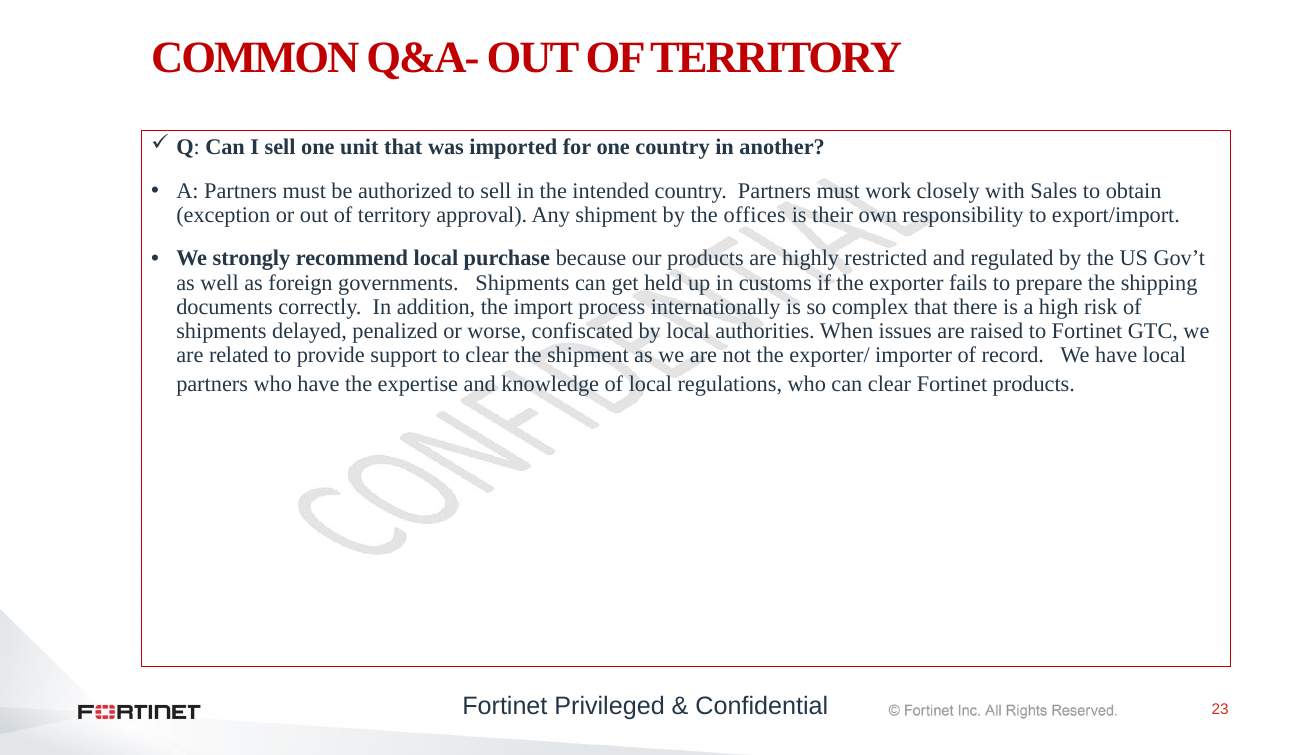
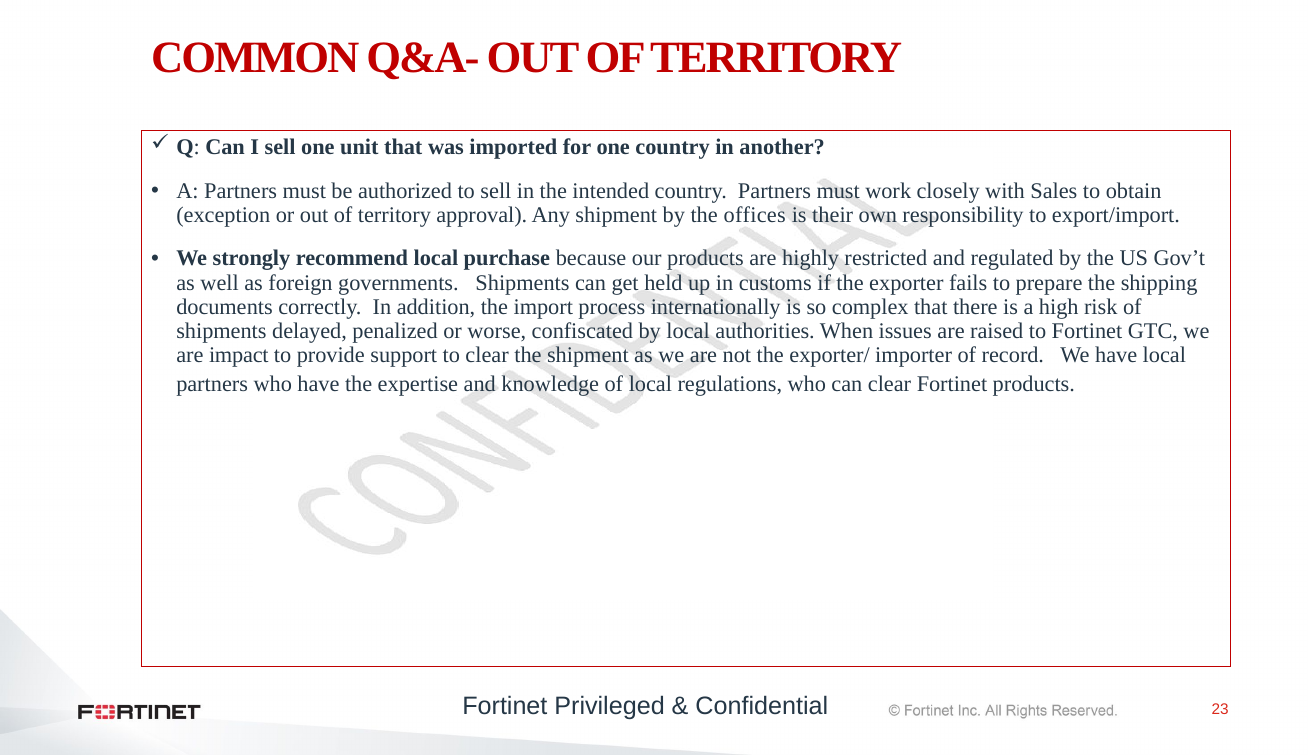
related: related -> impact (239, 355)
